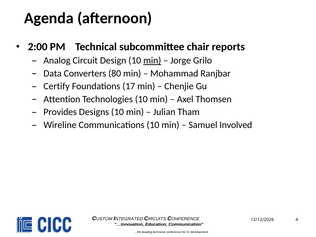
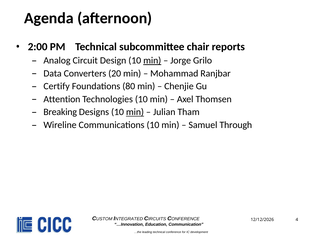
80: 80 -> 20 (115, 73)
17: 17 -> 80 (129, 86)
Provides: Provides -> Breaking (60, 112)
min underline: none -> present (135, 112)
Involved: Involved -> Through (236, 125)
